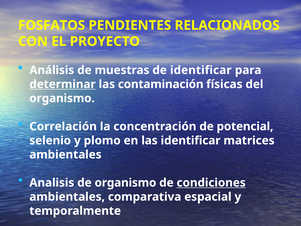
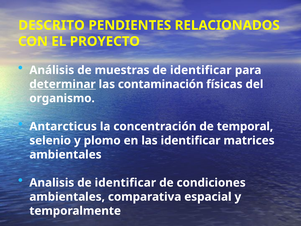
FOSFATOS: FOSFATOS -> DESCRITO (51, 25)
Correlación: Correlación -> Antarcticus (63, 126)
potencial: potencial -> temporal (245, 126)
Analisis de organismo: organismo -> identificar (125, 183)
condiciones underline: present -> none (211, 183)
